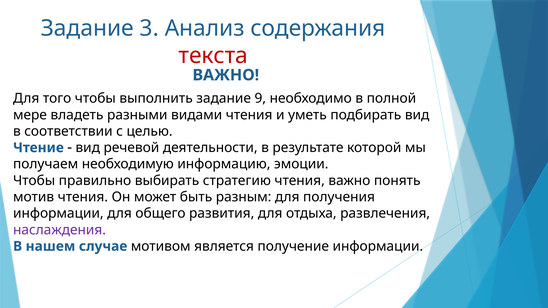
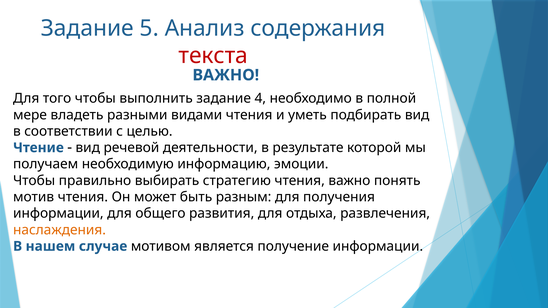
3: 3 -> 5 (149, 28)
9: 9 -> 4 (260, 98)
наслаждения colour: purple -> orange (59, 230)
